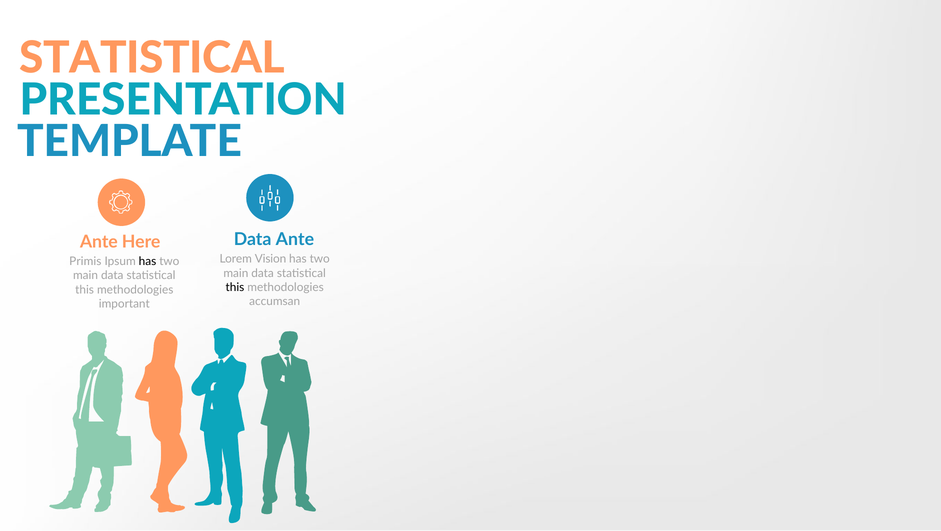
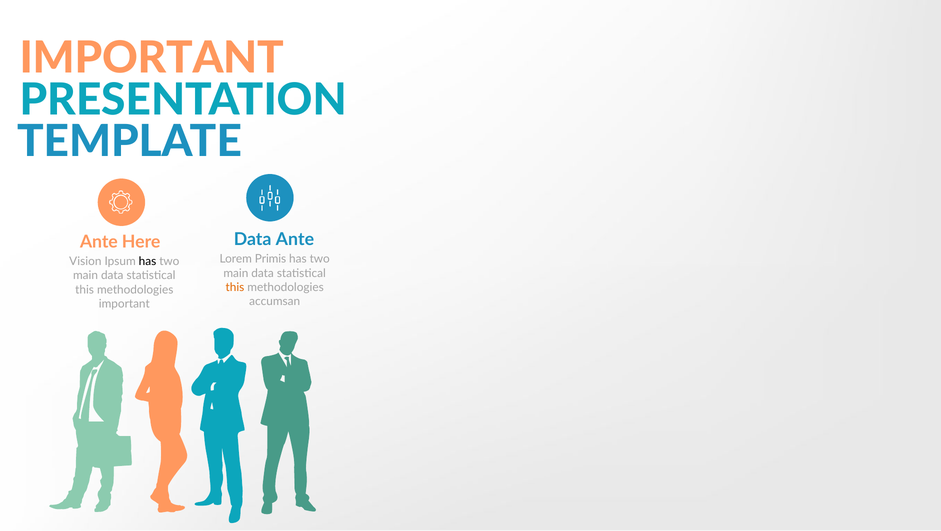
STATISTICAL: STATISTICAL -> IMPORTANT (152, 58)
Vision: Vision -> Primis (271, 259)
Primis: Primis -> Vision (85, 261)
this colour: black -> orange (235, 287)
